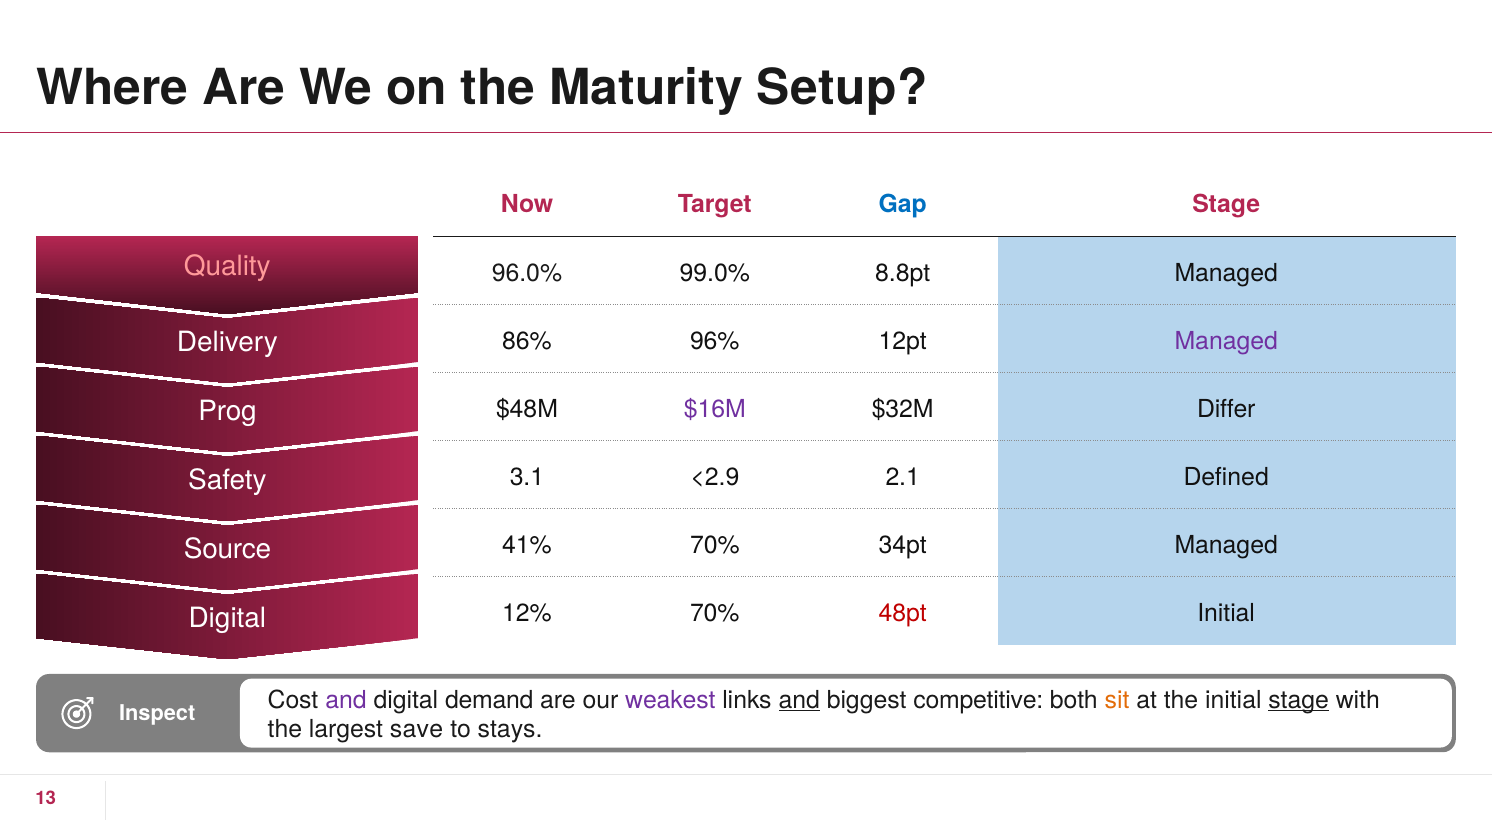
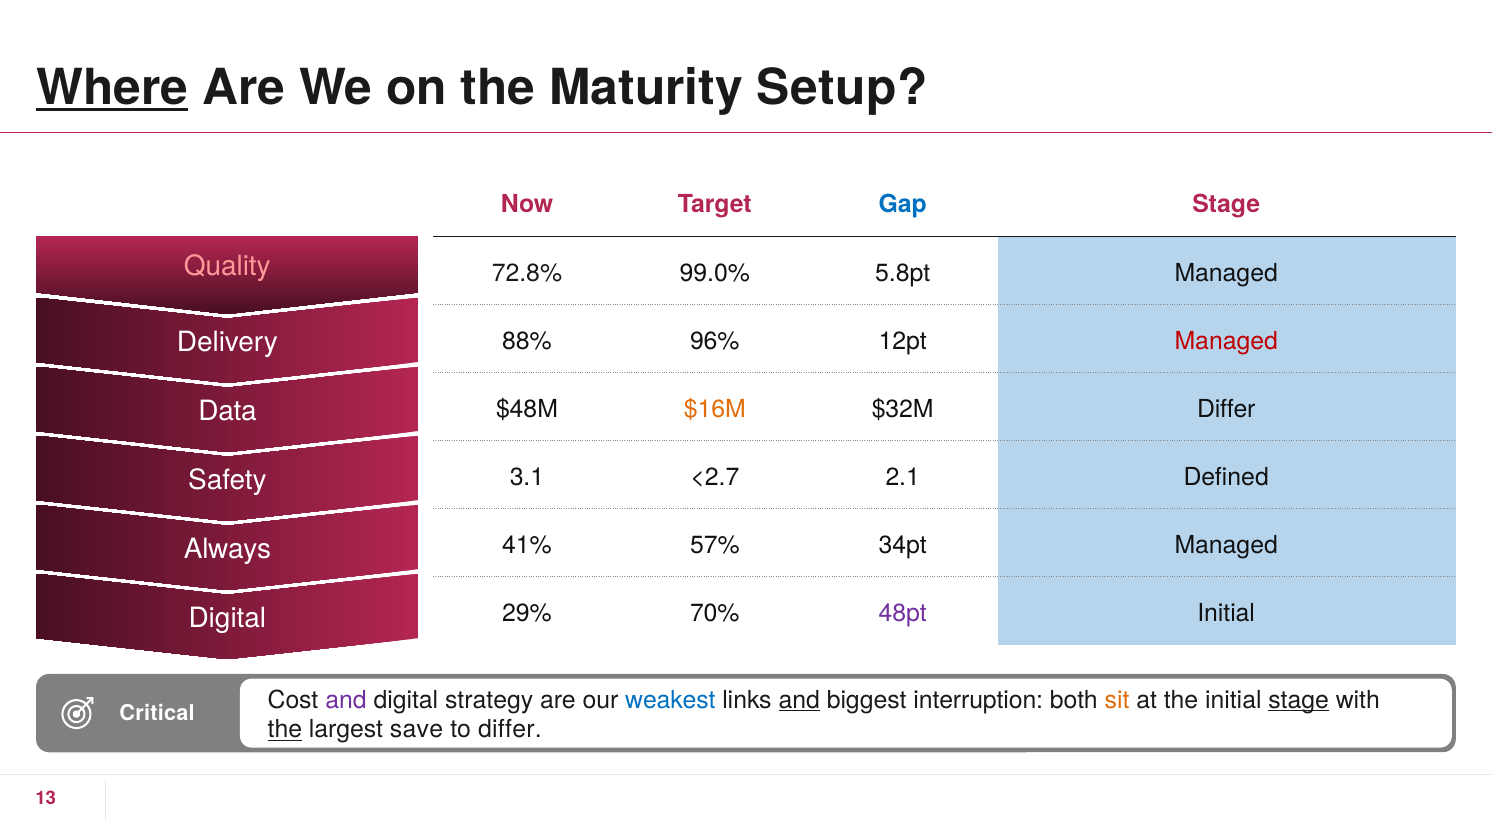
Where underline: none -> present (112, 88)
96.0%: 96.0% -> 72.8% (527, 273)
8.8pt: 8.8pt -> 5.8pt (903, 273)
86%: 86% -> 88% (527, 341)
Managed colour: purple -> red (1226, 341)
$16M colour: purple -> orange (715, 409)
Prog: Prog -> Data (228, 411)
<2.9: <2.9 -> <2.7 (715, 477)
41% 70%: 70% -> 57% (715, 545)
Source: Source -> Always (228, 550)
12%: 12% -> 29% (527, 613)
48pt colour: red -> purple (903, 613)
Inspect: Inspect -> Critical (157, 714)
demand: demand -> strategy (489, 700)
weakest colour: purple -> blue (670, 700)
competitive: competitive -> interruption (978, 700)
the underline: none -> present (285, 730)
to stays: stays -> differ (510, 730)
